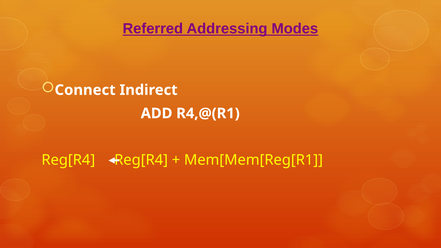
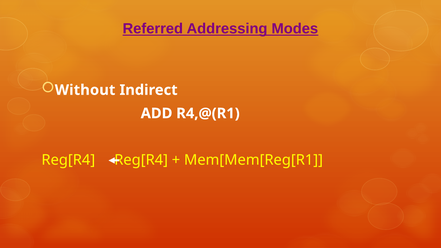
Connect: Connect -> Without (85, 90)
